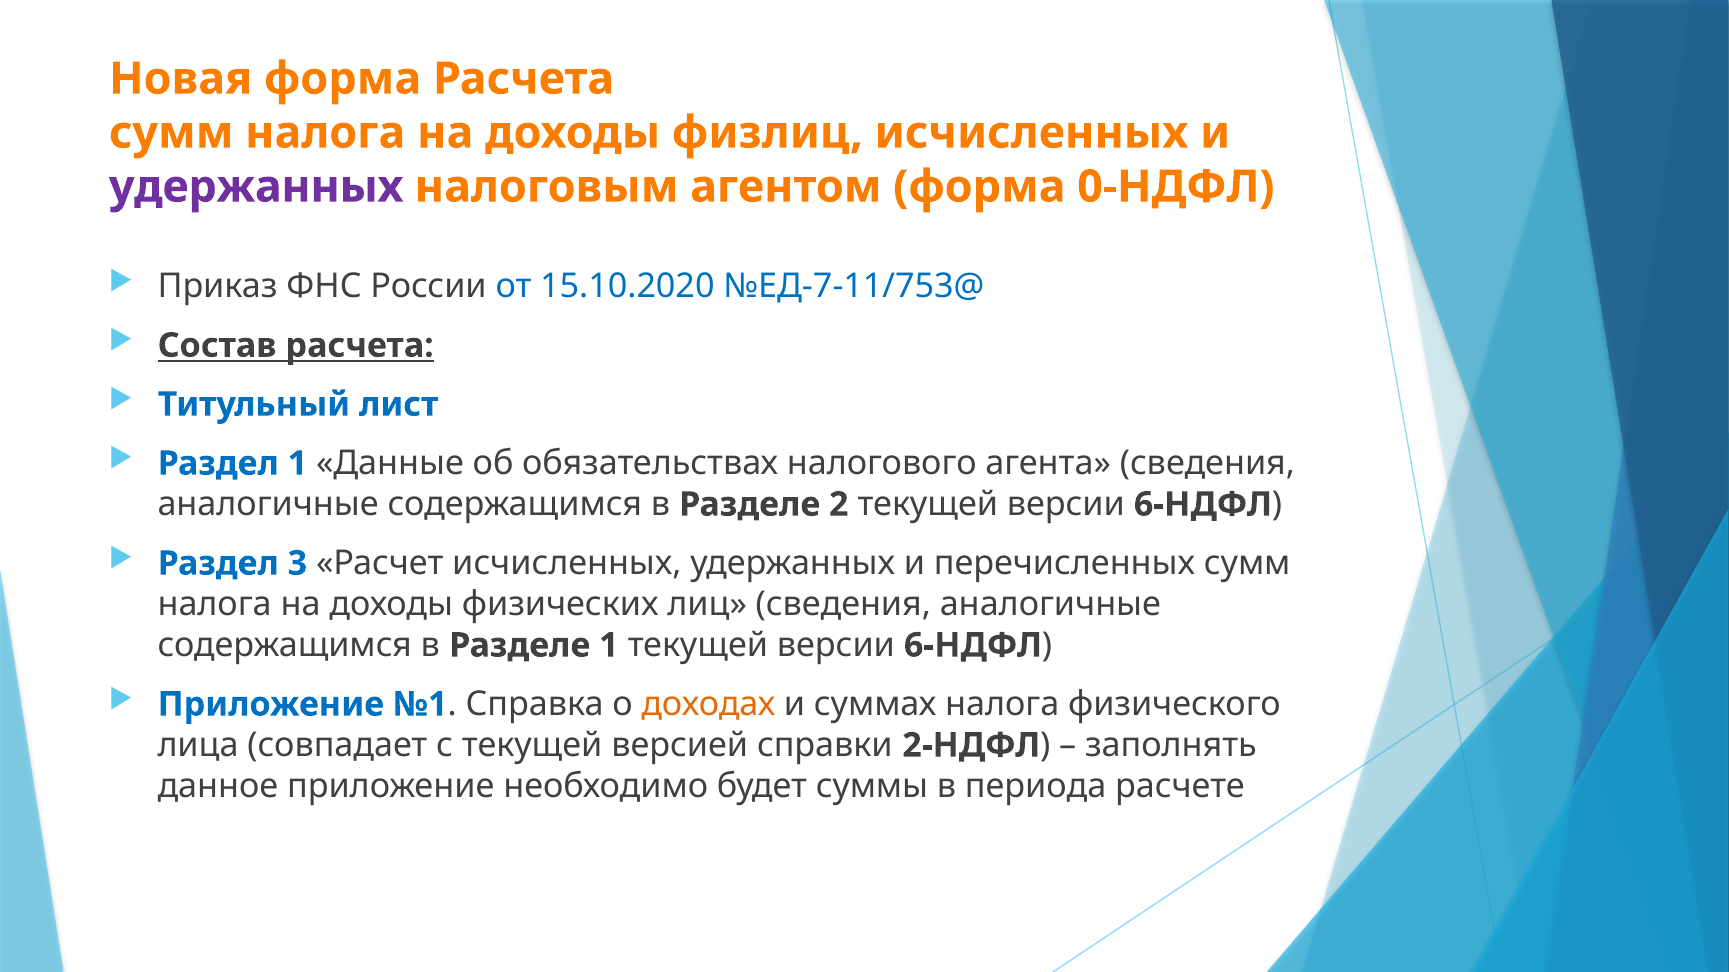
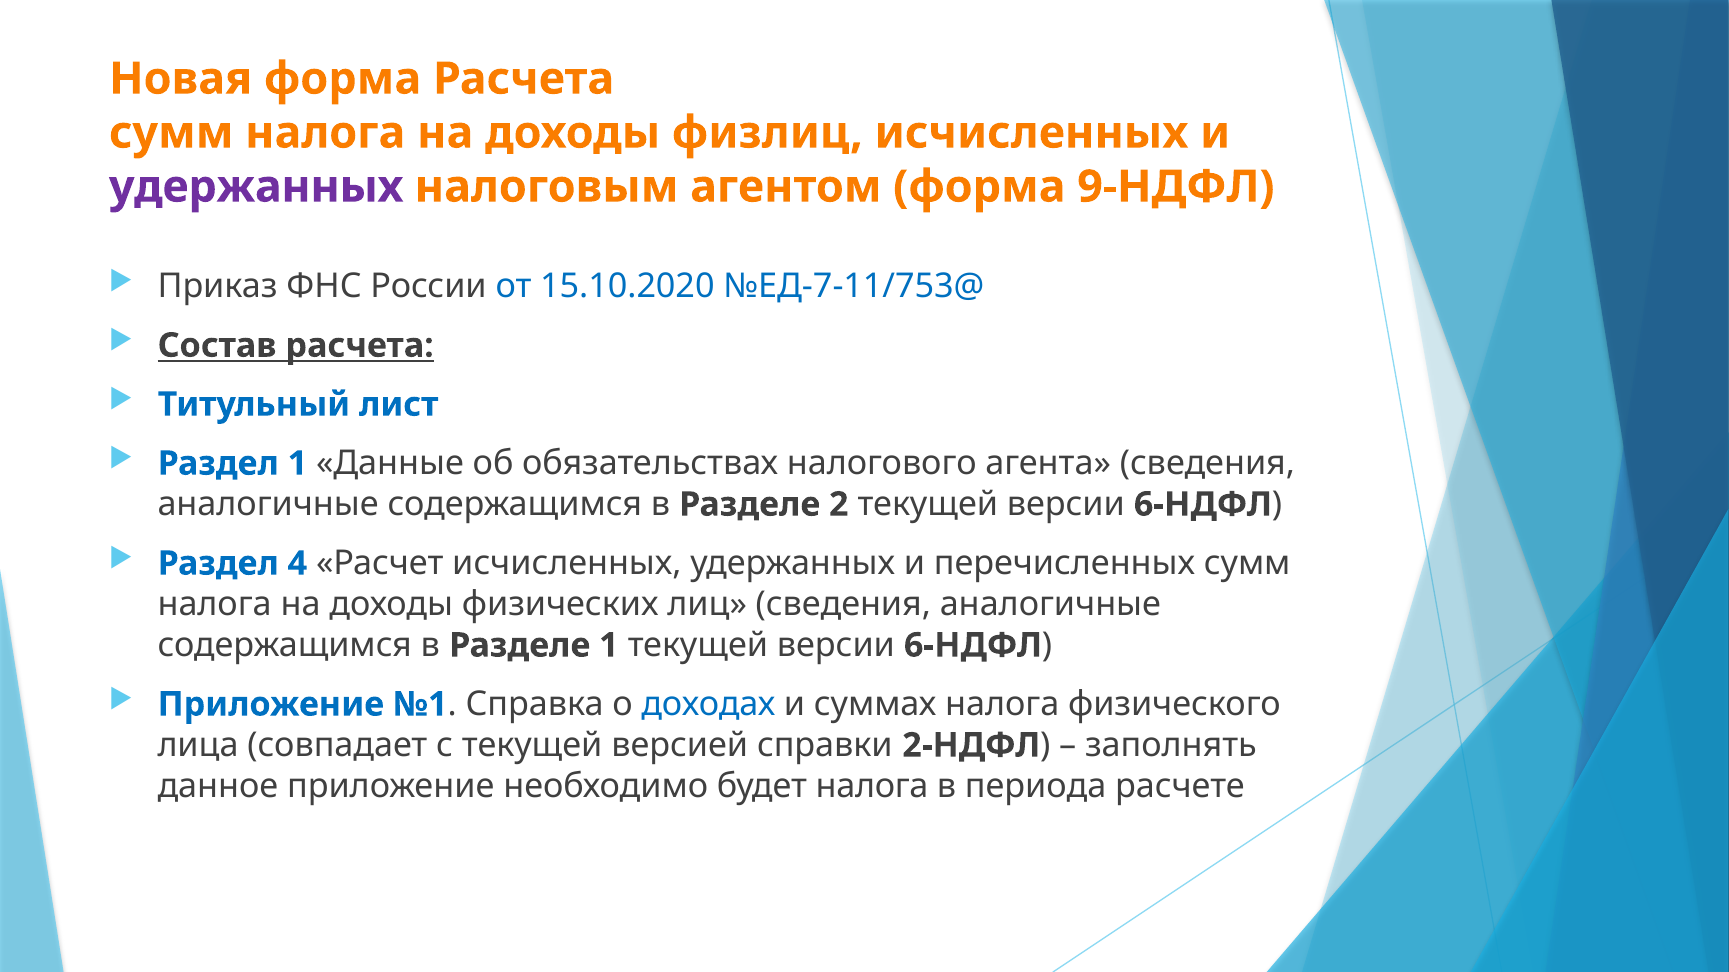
0-НДФЛ: 0-НДФЛ -> 9-НДФЛ (1176, 187)
3: 3 -> 4 (297, 564)
доходах colour: orange -> blue (708, 705)
будет суммы: суммы -> налога (872, 787)
